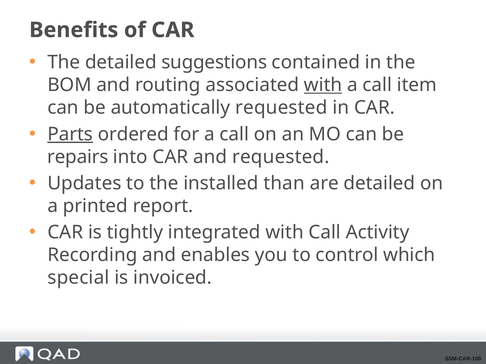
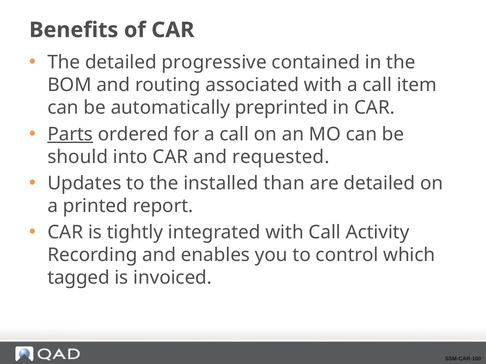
suggestions: suggestions -> progressive (214, 62)
with underline: present -> none (323, 85)
automatically requested: requested -> preprinted (281, 108)
repairs: repairs -> should (78, 157)
special: special -> tagged (79, 278)
